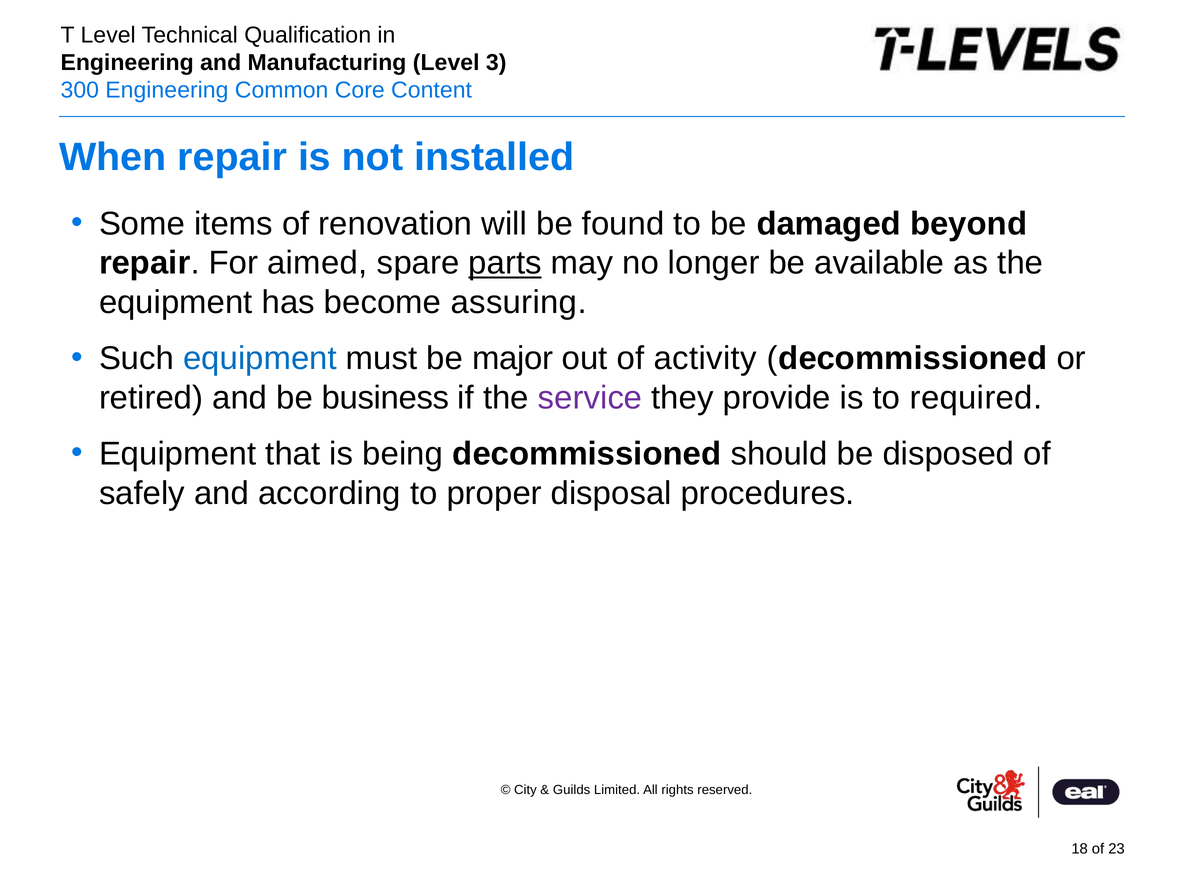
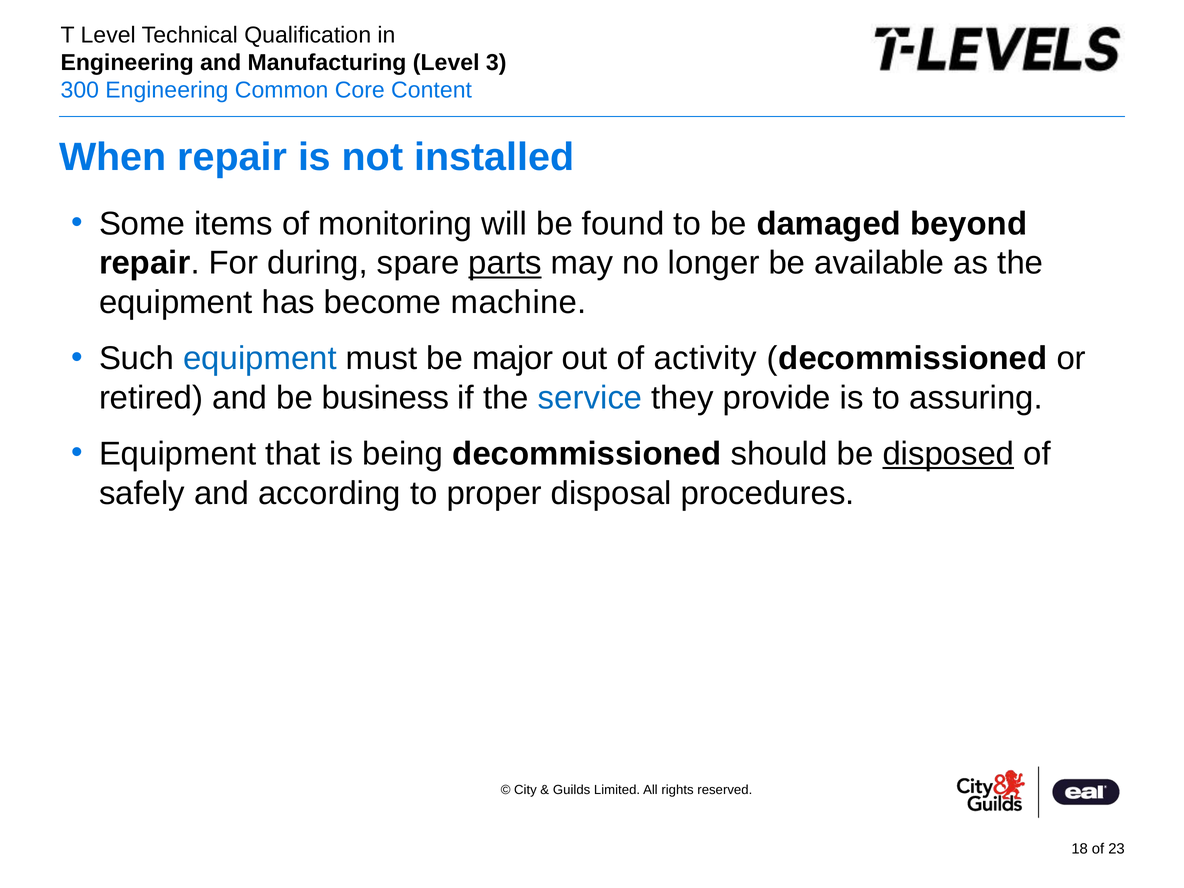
renovation: renovation -> monitoring (395, 224)
aimed: aimed -> during (318, 263)
assuring: assuring -> machine (519, 303)
service colour: purple -> blue (590, 398)
required: required -> assuring (976, 398)
disposed underline: none -> present (948, 454)
